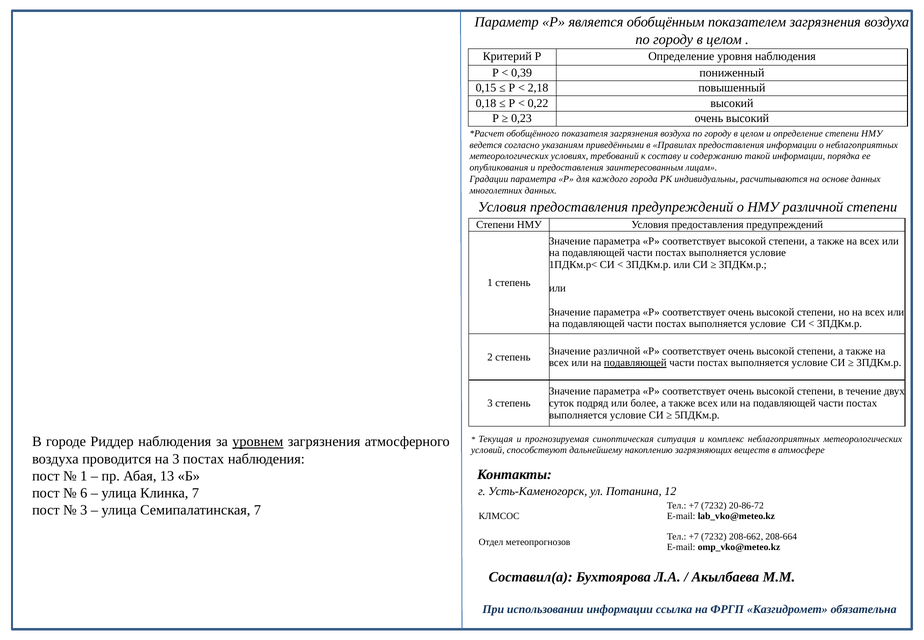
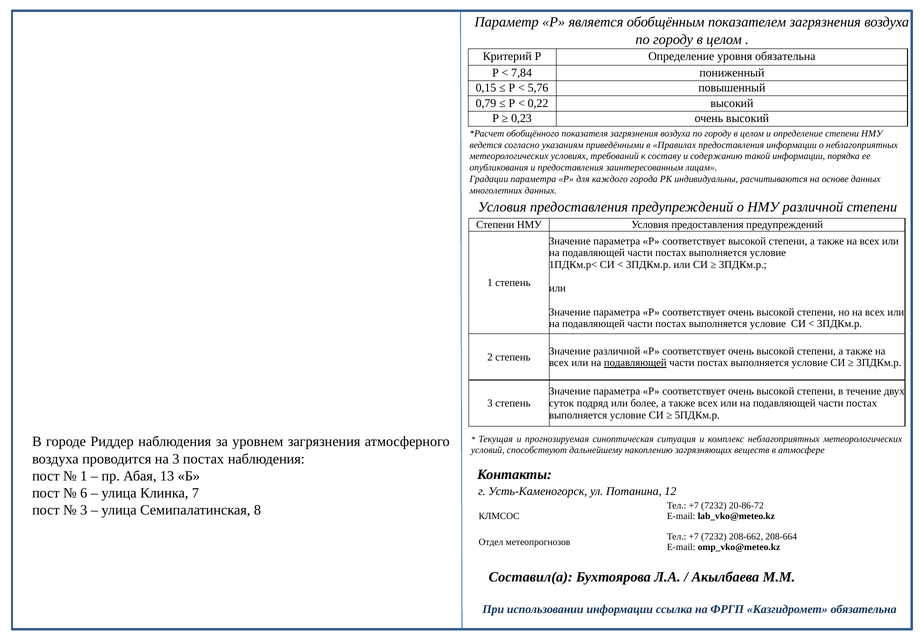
уровня наблюдения: наблюдения -> обязательна (785, 56)
0,39: 0,39 -> 7,84 (522, 73)
2,18: 2,18 -> 5,76 (538, 88)
0,18: 0,18 -> 0,79 (486, 103)
уровнем underline: present -> none (258, 442)
Семипалатинская 7: 7 -> 8 (257, 510)
